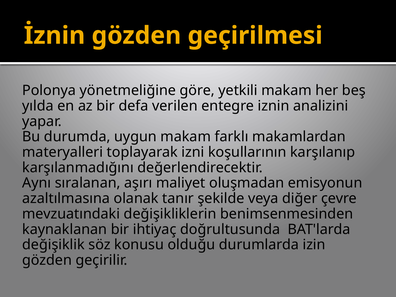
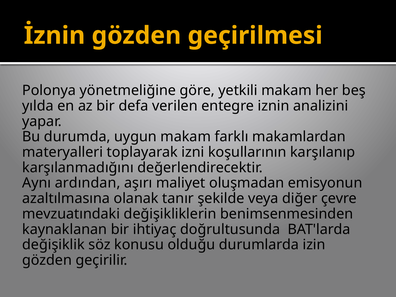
sıralanan: sıralanan -> ardından (88, 183)
